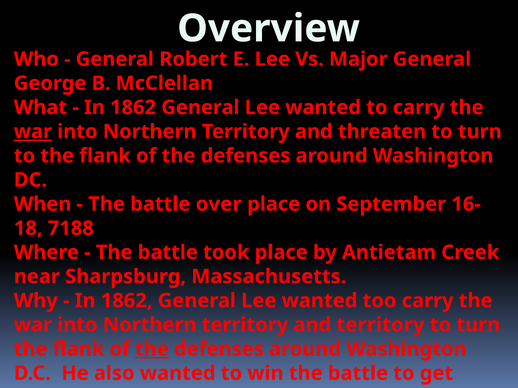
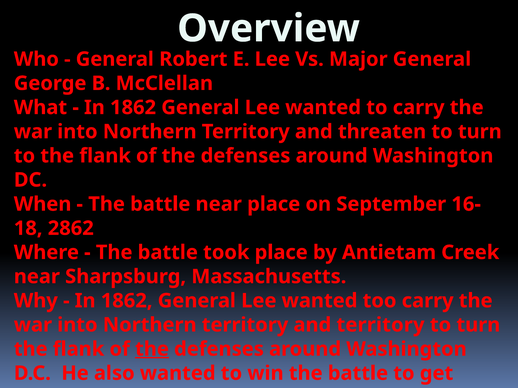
war underline: present -> none (33, 132)
battle over: over -> near (219, 204)
7188: 7188 -> 2862 (71, 229)
